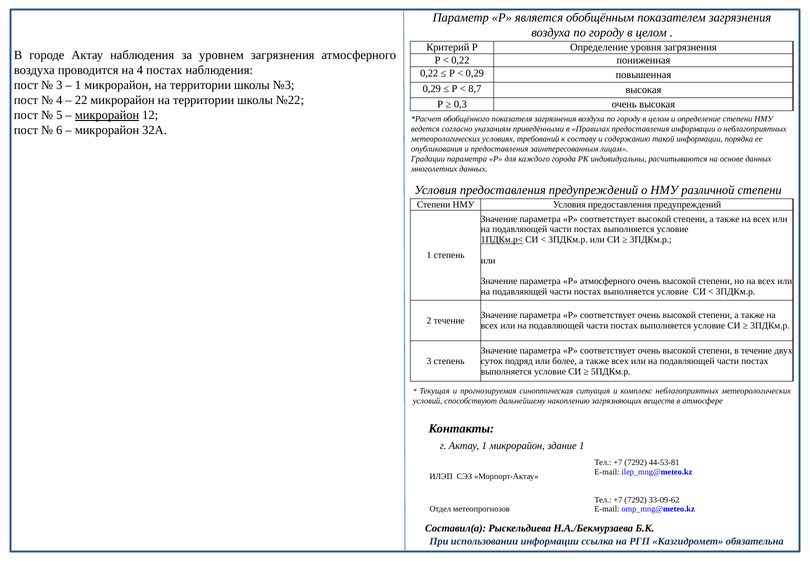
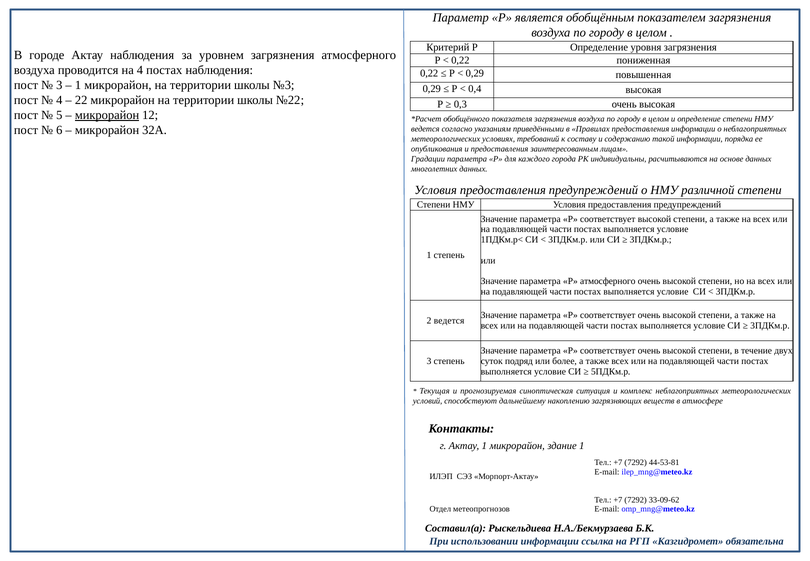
8,7: 8,7 -> 0,4 (475, 89)
1ПДКм.р< underline: present -> none (502, 240)
2 течение: течение -> ведется (449, 320)
